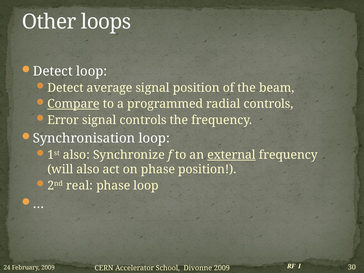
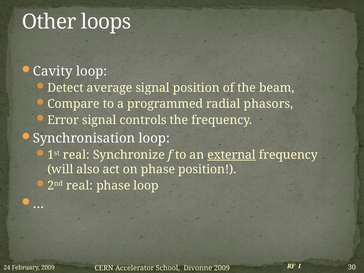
Detect: Detect -> Cavity (53, 71)
Compare underline: present -> none (73, 104)
radial controls: controls -> phasors (268, 104)
1st also: also -> real (76, 155)
